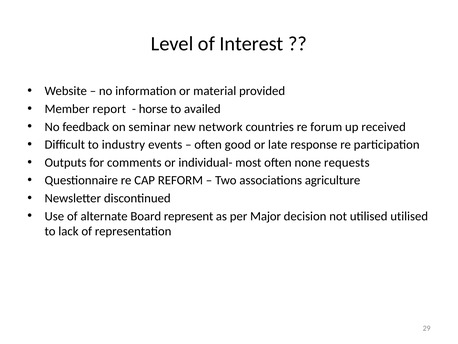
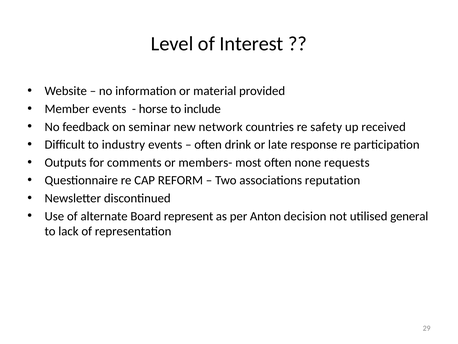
Member report: report -> events (109, 109)
availed: availed -> include (202, 109)
forum: forum -> safety (326, 127)
good: good -> drink (238, 144)
individual-: individual- -> members- (205, 162)
agriculture: agriculture -> reputation (333, 180)
Major: Major -> Anton (266, 216)
utilised utilised: utilised -> general (409, 216)
